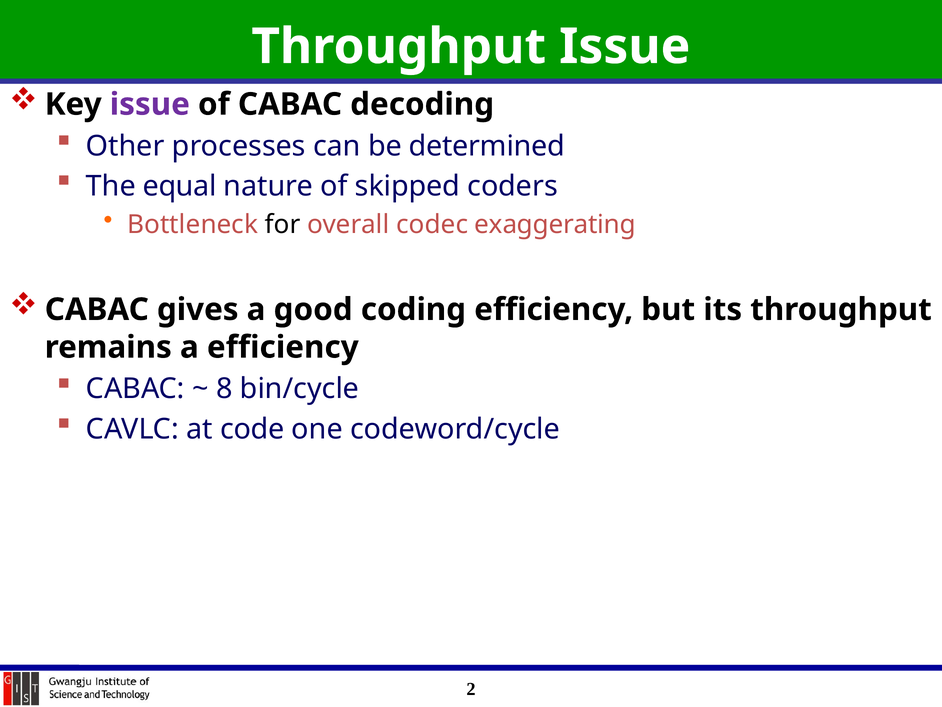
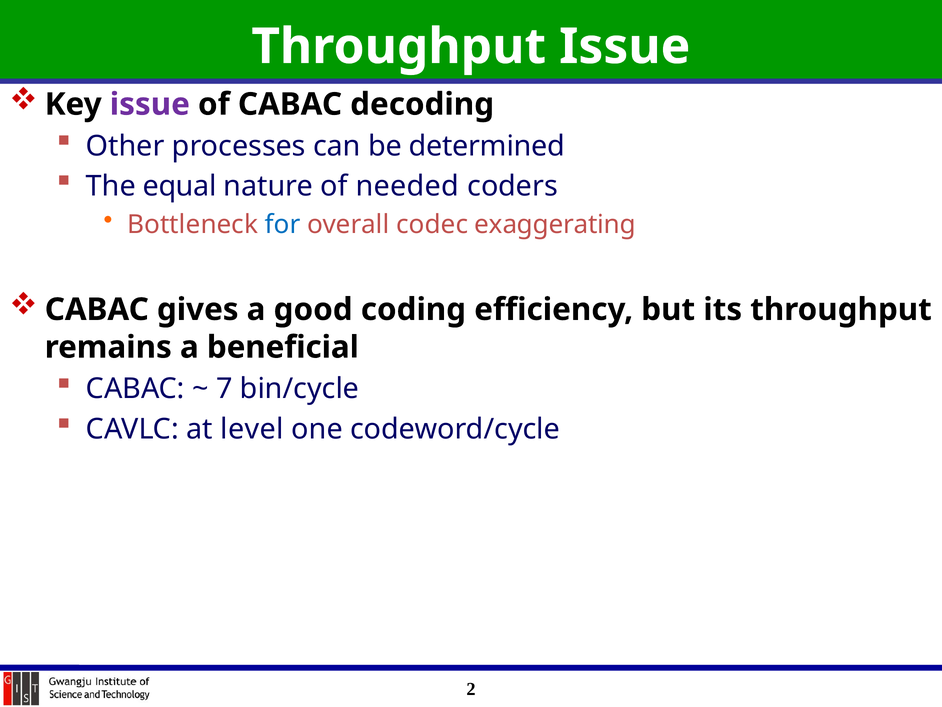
skipped: skipped -> needed (407, 186)
for colour: black -> blue (283, 224)
a efficiency: efficiency -> beneficial (283, 347)
8: 8 -> 7 (224, 389)
code: code -> level (252, 429)
